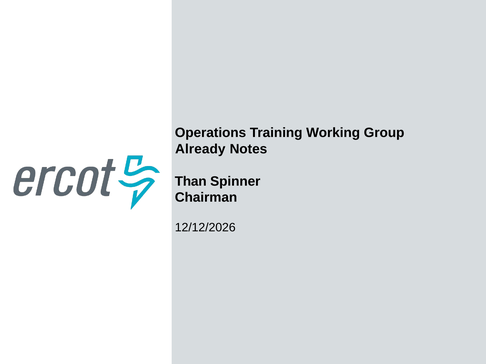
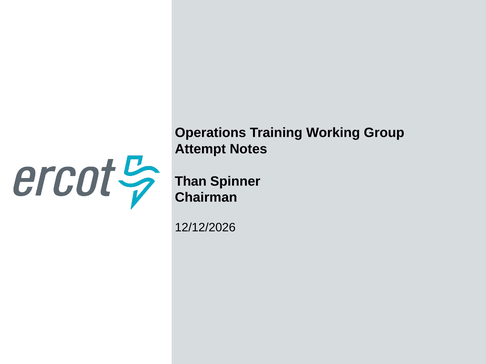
Already: Already -> Attempt (200, 149)
